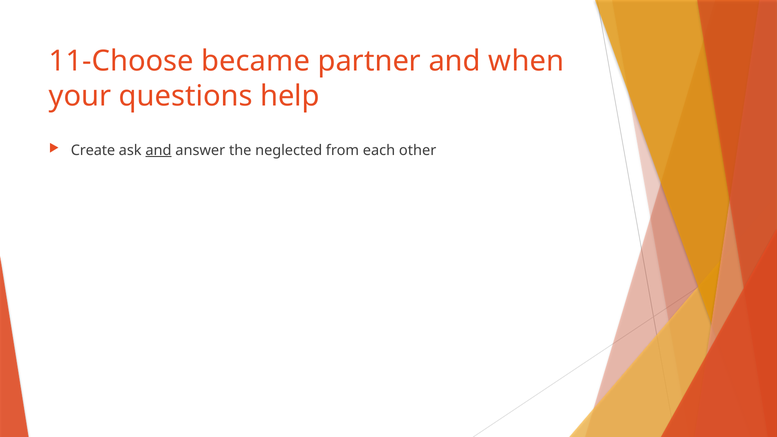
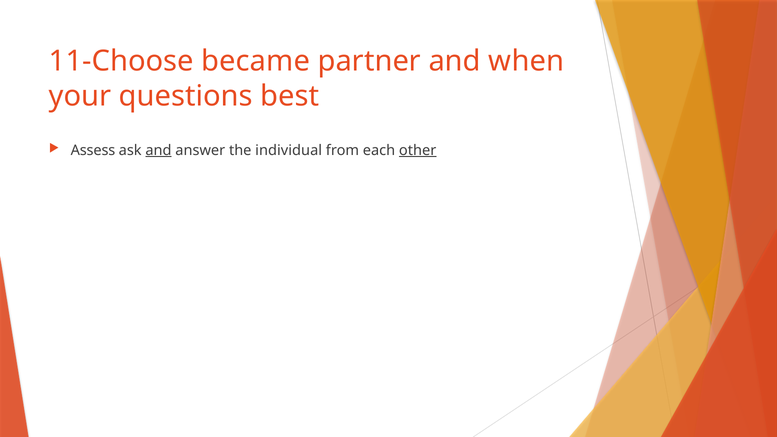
help: help -> best (290, 96)
Create: Create -> Assess (93, 150)
neglected: neglected -> individual (289, 150)
other underline: none -> present (418, 150)
